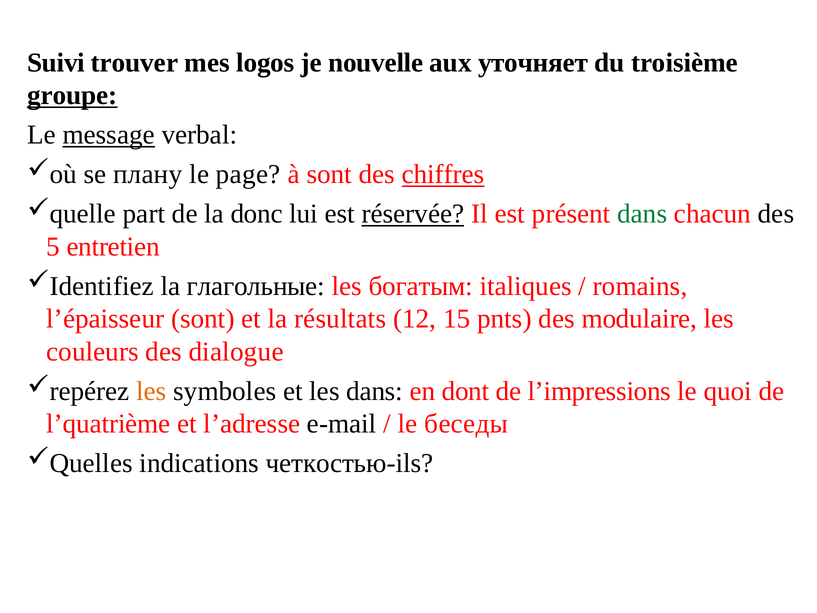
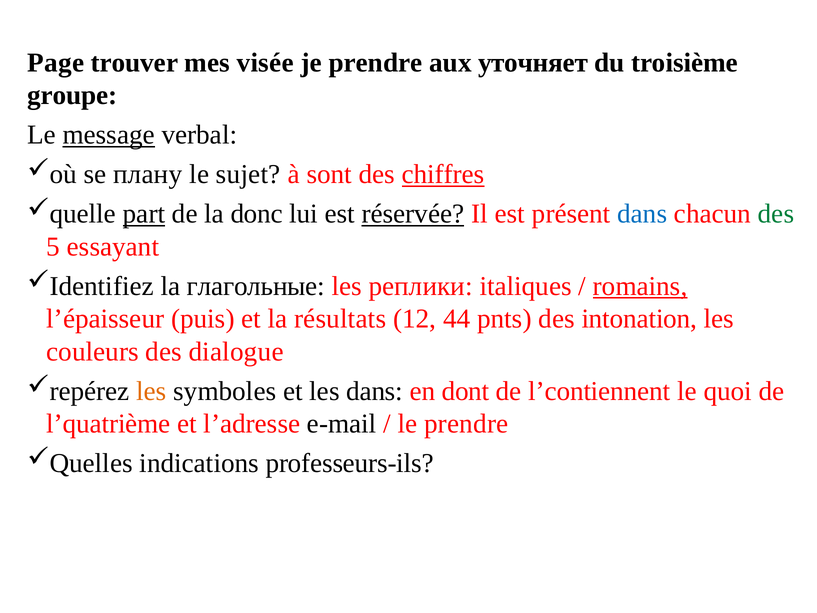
Suivi: Suivi -> Page (56, 63)
logos: logos -> visée (265, 63)
je nouvelle: nouvelle -> prendre (376, 63)
groupe underline: present -> none (72, 95)
page: page -> sujet (248, 174)
part underline: none -> present (144, 214)
dans colour: green -> blue (642, 214)
des colour: black -> green (776, 214)
entretien: entretien -> essayant (113, 247)
богатым: богатым -> реплики (421, 286)
romains underline: none -> present (640, 286)
l’épaisseur sont: sont -> puis (203, 319)
15: 15 -> 44 (457, 319)
modulaire: modulaire -> intonation (639, 319)
l’impressions: l’impressions -> l’contiennent (599, 391)
le беседы: беседы -> prendre (466, 424)
четкостью-ils: четкостью-ils -> professeurs-ils (350, 463)
